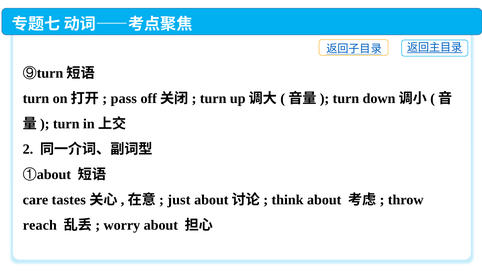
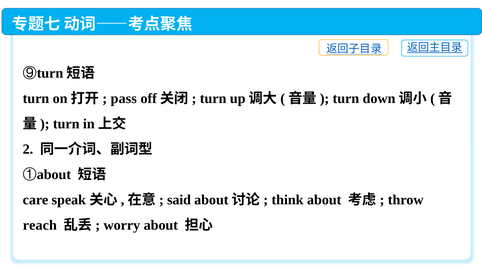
tastes: tastes -> speak (69, 200)
just: just -> said (179, 200)
